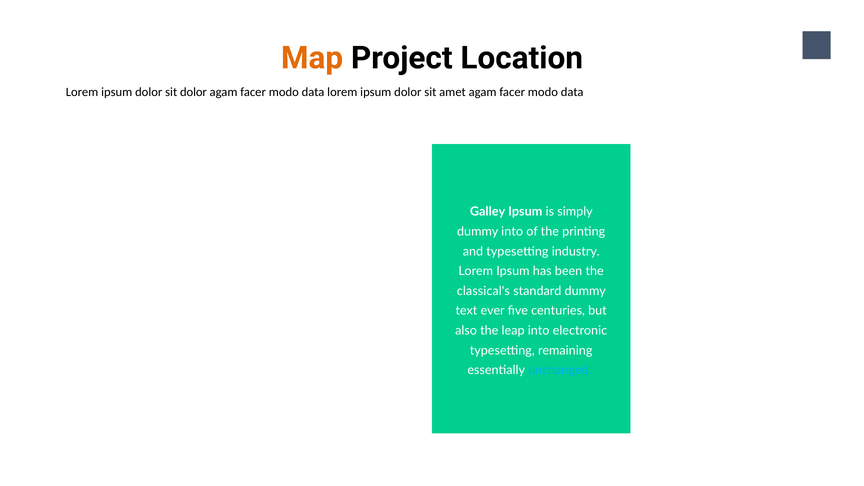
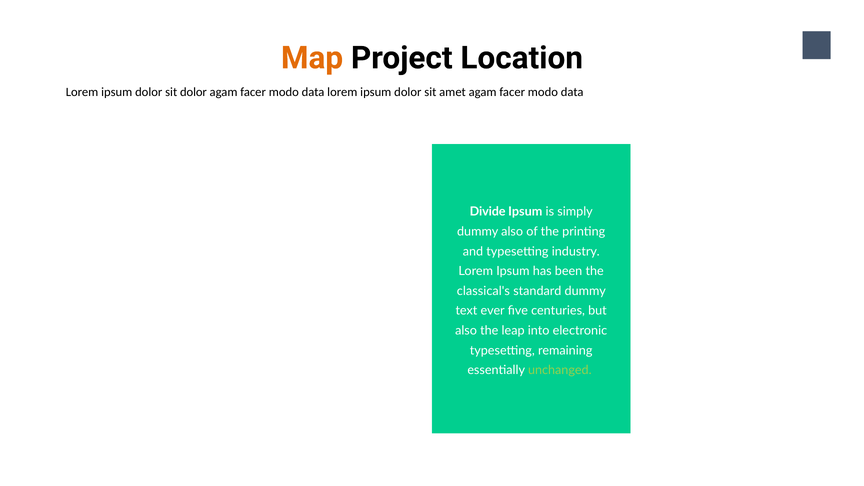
Galley: Galley -> Divide (488, 212)
dummy into: into -> also (512, 232)
unchanged colour: light blue -> light green (560, 370)
